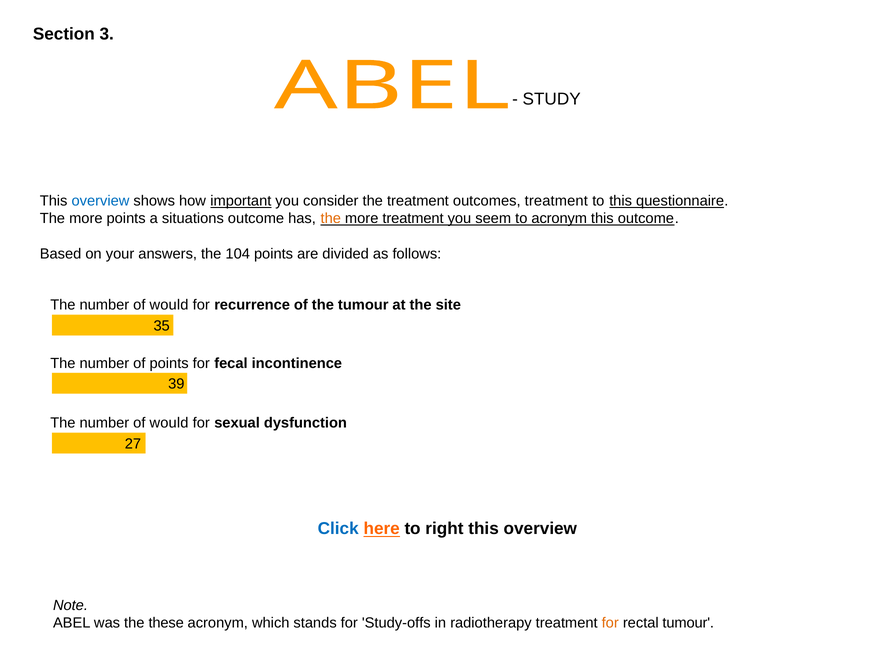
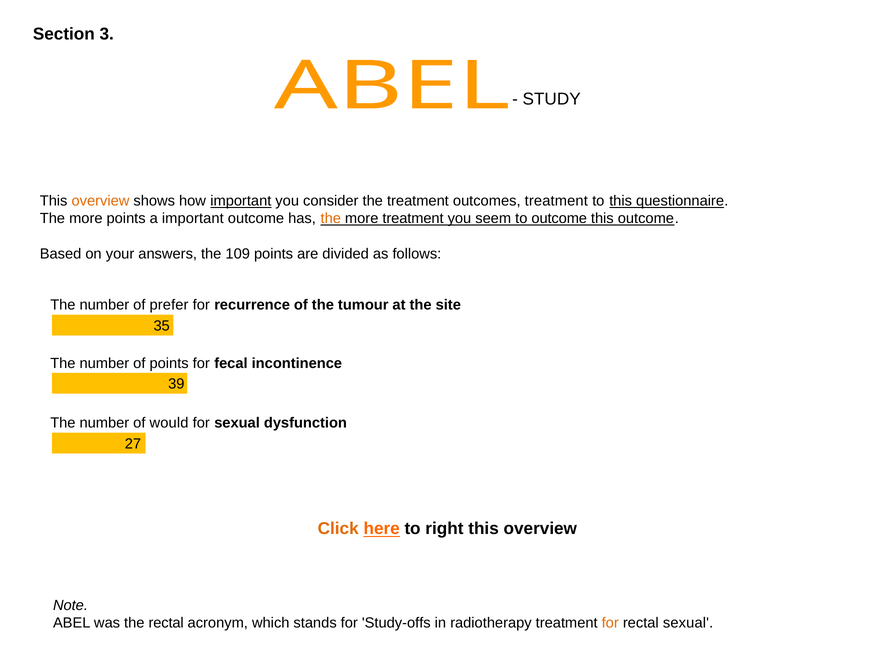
overview colour: blue -> orange (100, 201)
a situations: situations -> important (193, 218)
to acronym: acronym -> outcome (559, 218)
104: 104 -> 109 (238, 254)
would: would -> prefer (169, 305)
Click colour: blue -> orange (338, 529)
the these: these -> rectal (166, 623)
rectal tumour: tumour -> sexual (688, 623)
